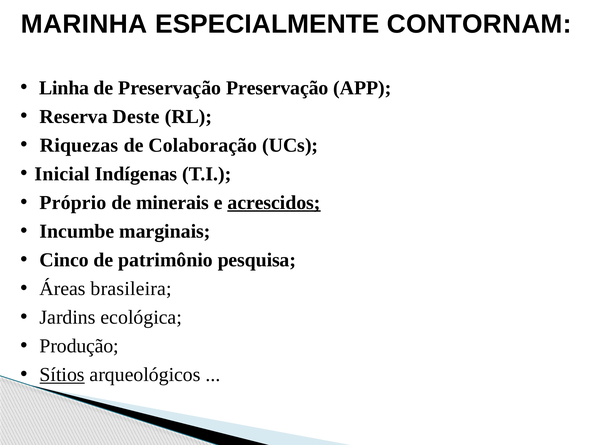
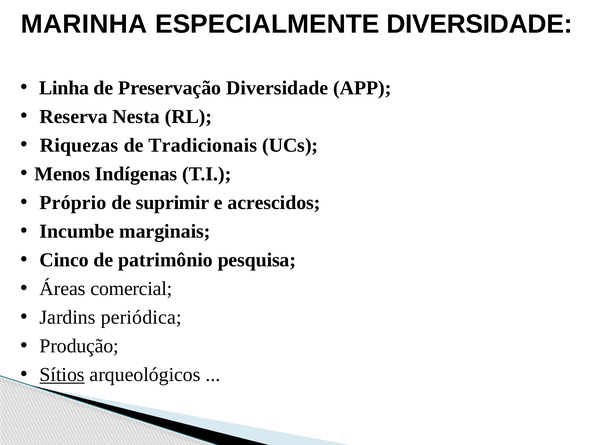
ESPECIALMENTE CONTORNAM: CONTORNAM -> DIVERSIDADE (479, 24)
Preservação Preservação: Preservação -> Diversidade (277, 88)
Deste: Deste -> Nesta (136, 117)
Colaboração: Colaboração -> Tradicionais (203, 145)
Inicial: Inicial -> Menos (62, 174)
minerais: minerais -> suprimir (173, 203)
acrescidos underline: present -> none (274, 203)
brasileira: brasileira -> comercial (131, 289)
ecológica: ecológica -> periódica (141, 318)
